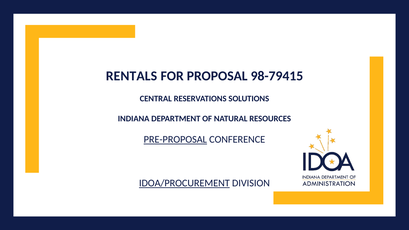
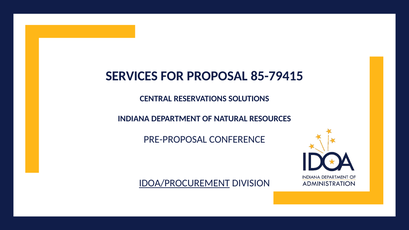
RENTALS: RENTALS -> SERVICES (132, 76)
98-79415: 98-79415 -> 85-79415 (277, 76)
PRE-PROPOSAL underline: present -> none (175, 140)
